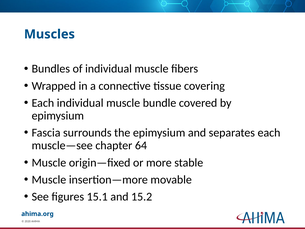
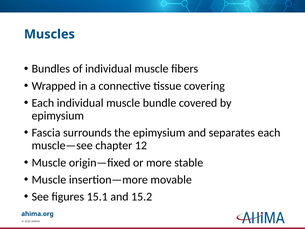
64: 64 -> 12 (141, 145)
